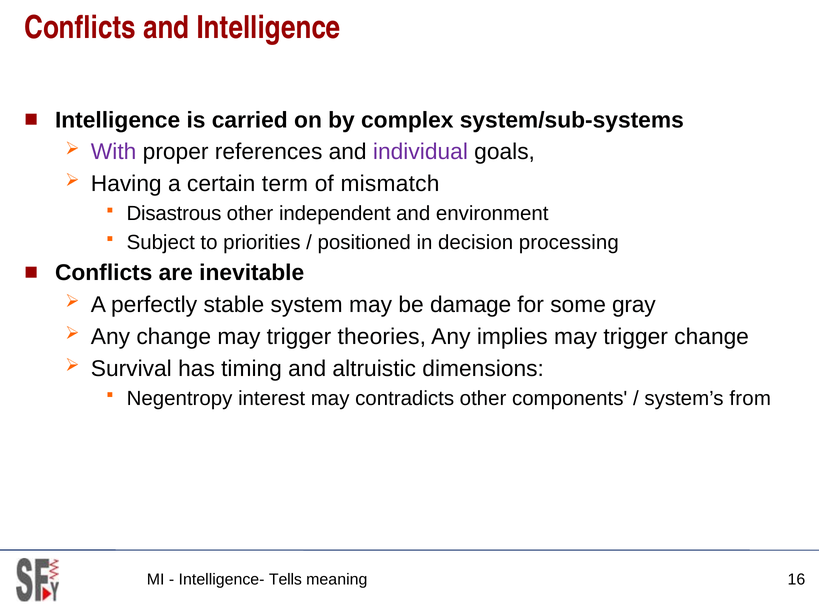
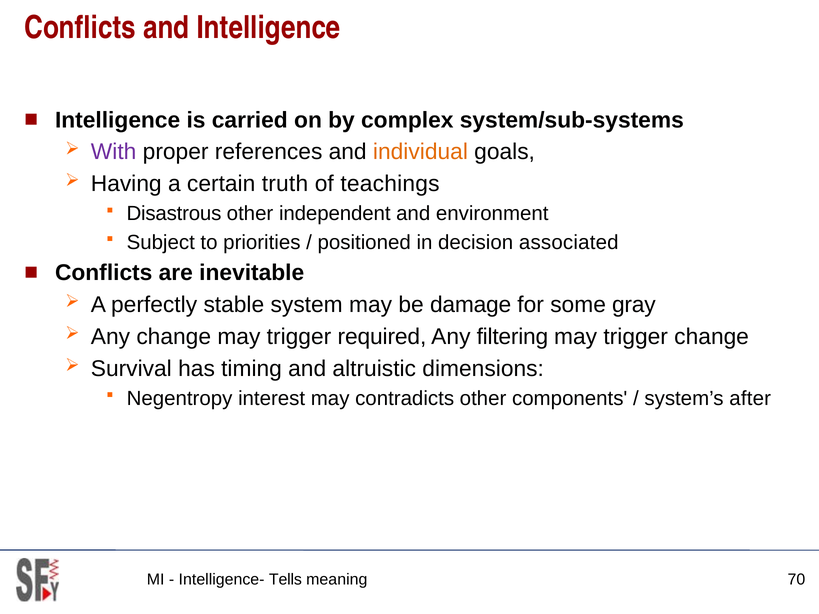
individual colour: purple -> orange (420, 152)
term: term -> truth (285, 184)
mismatch: mismatch -> teachings (390, 184)
processing: processing -> associated (569, 242)
theories: theories -> required (382, 337)
implies: implies -> filtering (512, 337)
from: from -> after (750, 399)
16: 16 -> 70 (796, 580)
